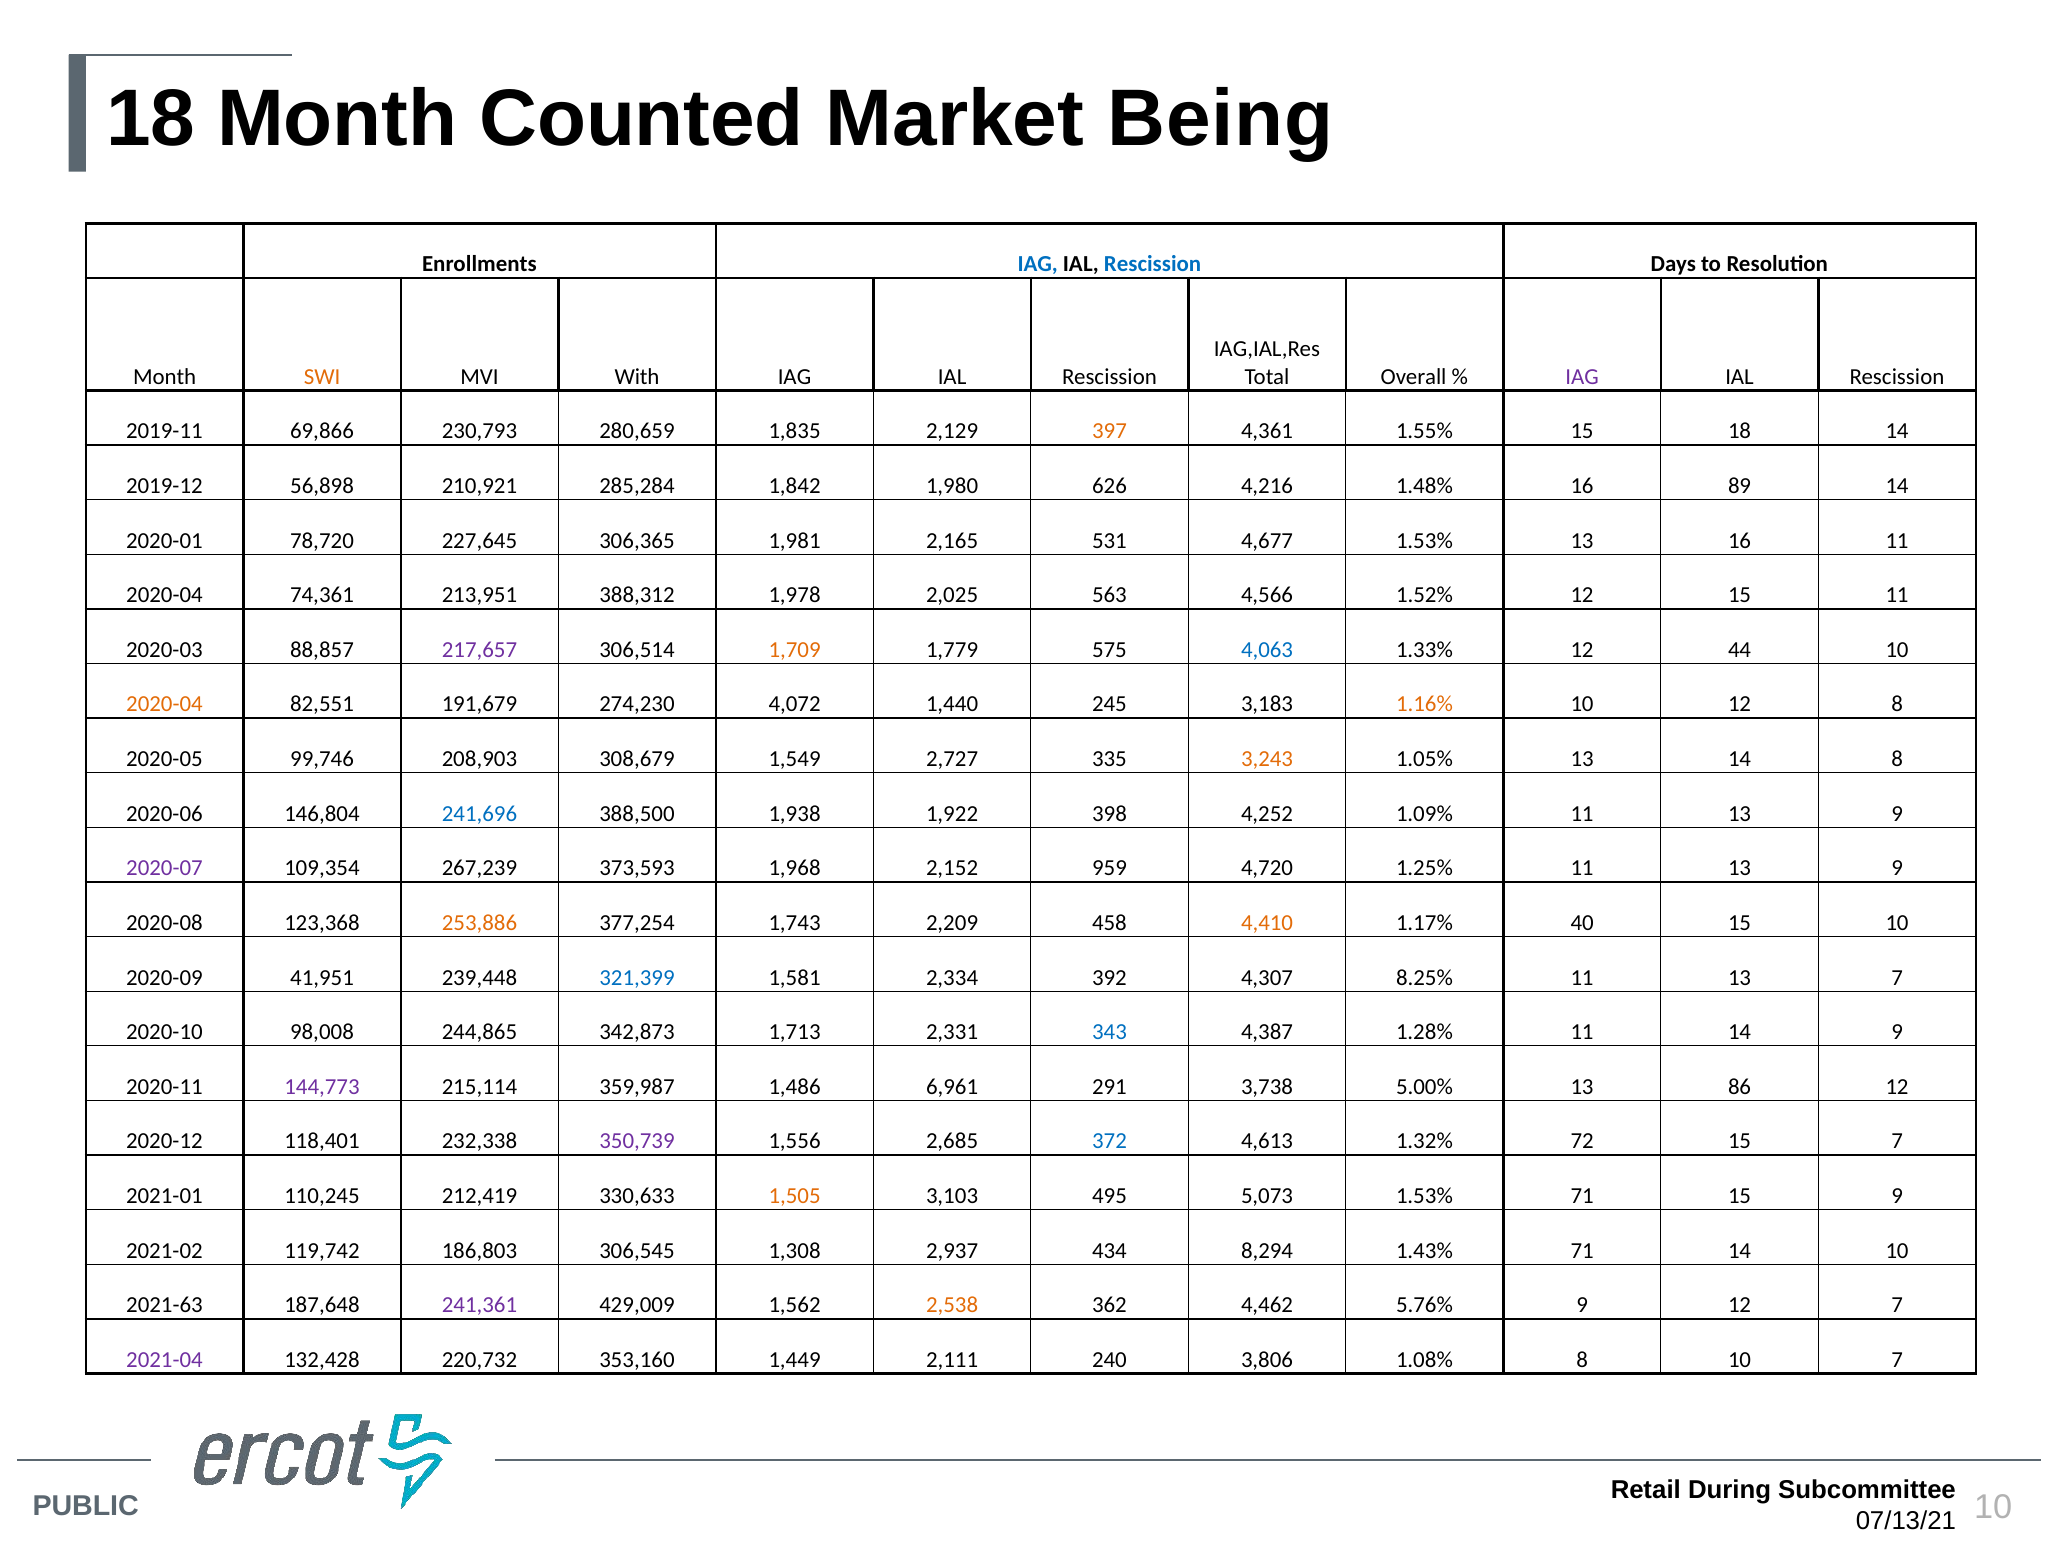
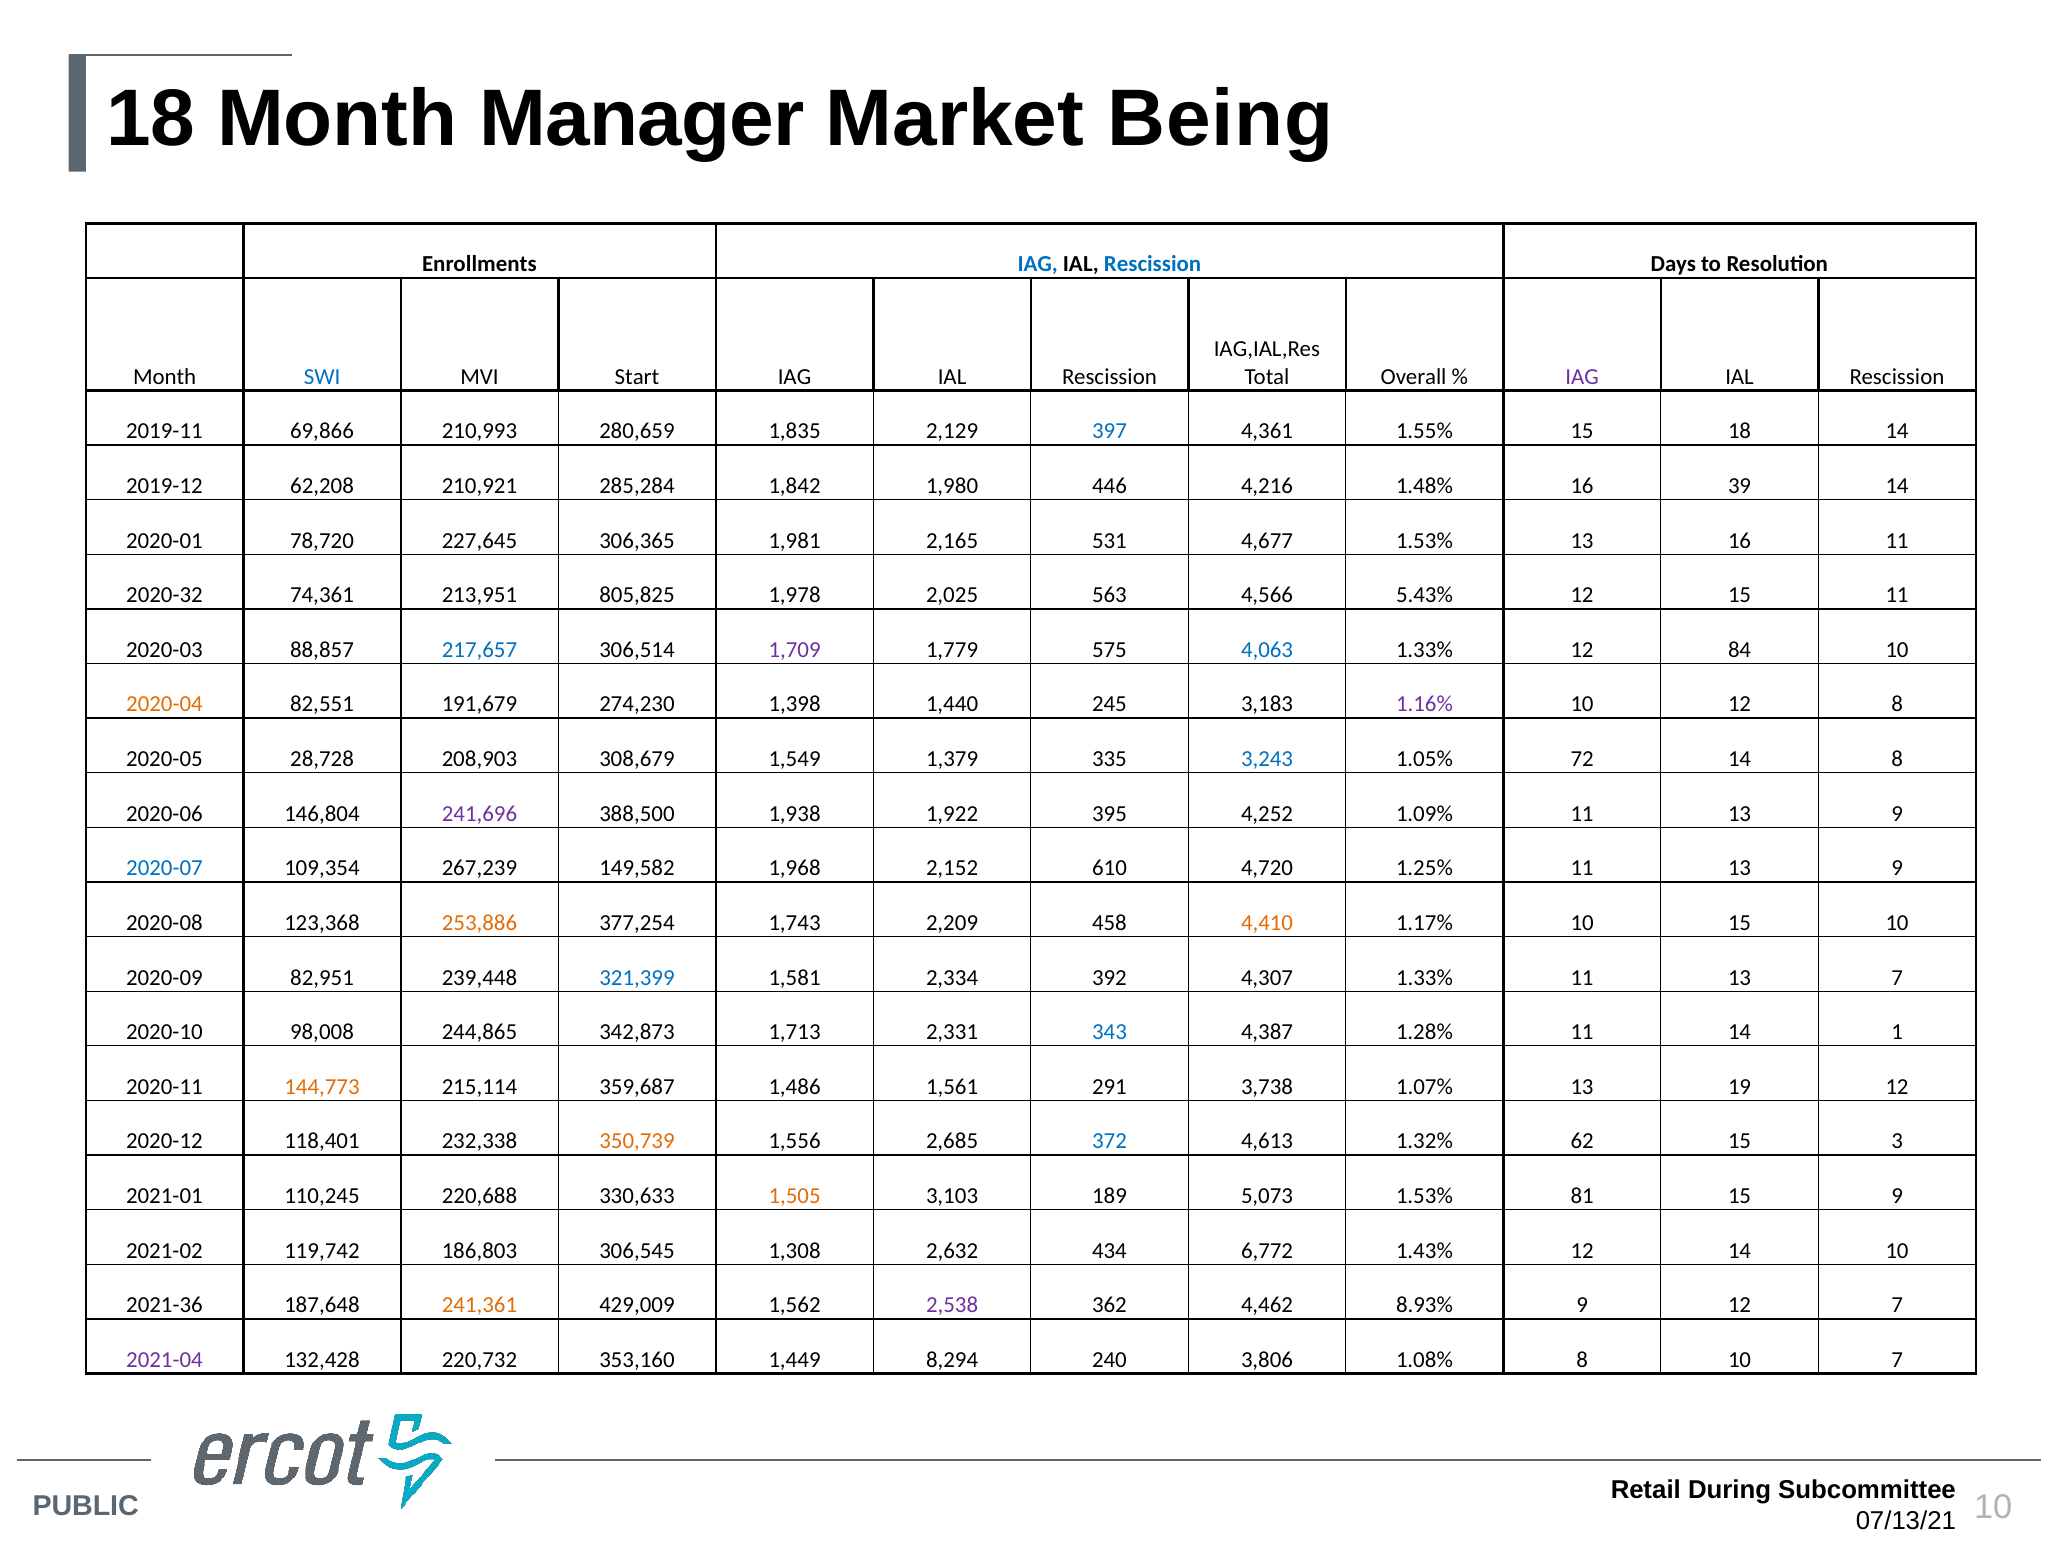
Counted: Counted -> Manager (642, 119)
SWI colour: orange -> blue (322, 377)
With: With -> Start (637, 377)
230,793: 230,793 -> 210,993 (480, 431)
397 colour: orange -> blue (1110, 431)
56,898: 56,898 -> 62,208 (322, 486)
626: 626 -> 446 (1110, 486)
89: 89 -> 39 (1740, 486)
2020-04: 2020-04 -> 2020-32 (164, 595)
388,312: 388,312 -> 805,825 (637, 595)
1.52%: 1.52% -> 5.43% (1424, 595)
217,657 colour: purple -> blue (480, 650)
1,709 colour: orange -> purple (795, 650)
44: 44 -> 84 (1740, 650)
4,072: 4,072 -> 1,398 (795, 705)
1.16% colour: orange -> purple (1424, 705)
99,746: 99,746 -> 28,728 (322, 759)
2,727: 2,727 -> 1,379 (952, 759)
3,243 colour: orange -> blue (1267, 759)
1.05% 13: 13 -> 72 (1582, 759)
241,696 colour: blue -> purple (480, 814)
398: 398 -> 395 (1110, 814)
2020-07 colour: purple -> blue (164, 869)
373,593: 373,593 -> 149,582 (637, 869)
959: 959 -> 610 (1110, 869)
1.17% 40: 40 -> 10 (1582, 923)
41,951: 41,951 -> 82,951 (322, 978)
4,307 8.25%: 8.25% -> 1.33% (1424, 978)
14 9: 9 -> 1 (1897, 1032)
144,773 colour: purple -> orange (322, 1087)
359,987: 359,987 -> 359,687 (637, 1087)
6,961: 6,961 -> 1,561 (952, 1087)
5.00%: 5.00% -> 1.07% (1424, 1087)
86: 86 -> 19 (1740, 1087)
350,739 colour: purple -> orange (637, 1142)
72: 72 -> 62 (1582, 1142)
15 7: 7 -> 3 (1897, 1142)
212,419: 212,419 -> 220,688 (480, 1196)
495: 495 -> 189 (1110, 1196)
1.53% 71: 71 -> 81 (1582, 1196)
2,937: 2,937 -> 2,632 (952, 1251)
8,294: 8,294 -> 6,772 (1267, 1251)
1.43% 71: 71 -> 12 (1582, 1251)
2021-63: 2021-63 -> 2021-36 (164, 1306)
241,361 colour: purple -> orange (480, 1306)
2,538 colour: orange -> purple (952, 1306)
5.76%: 5.76% -> 8.93% (1424, 1306)
2,111: 2,111 -> 8,294 (952, 1360)
